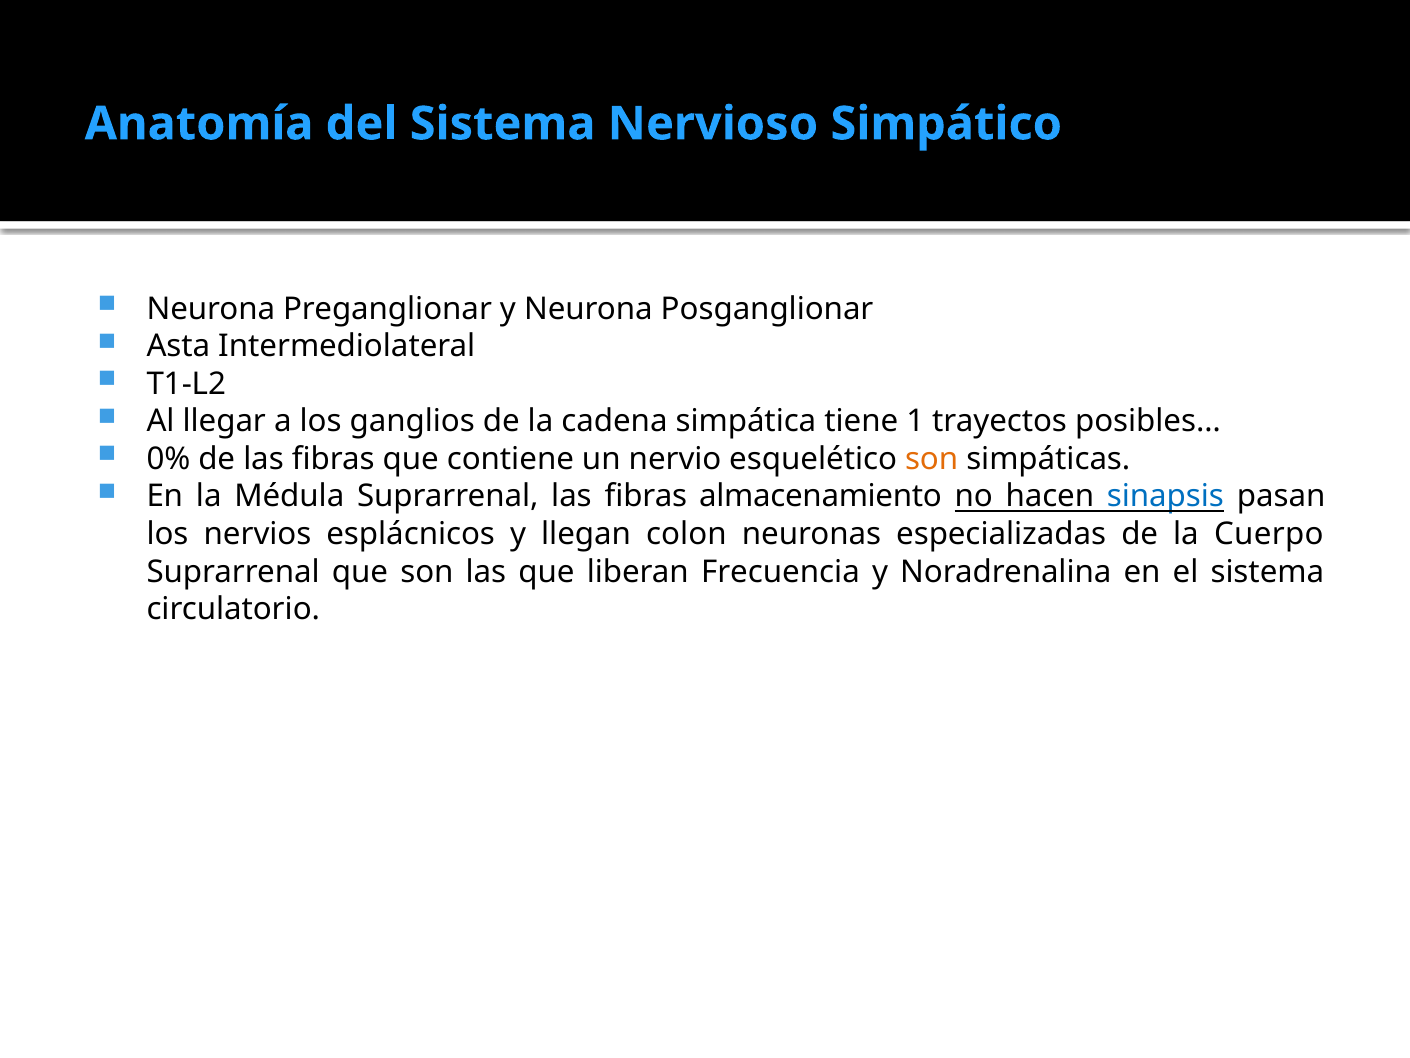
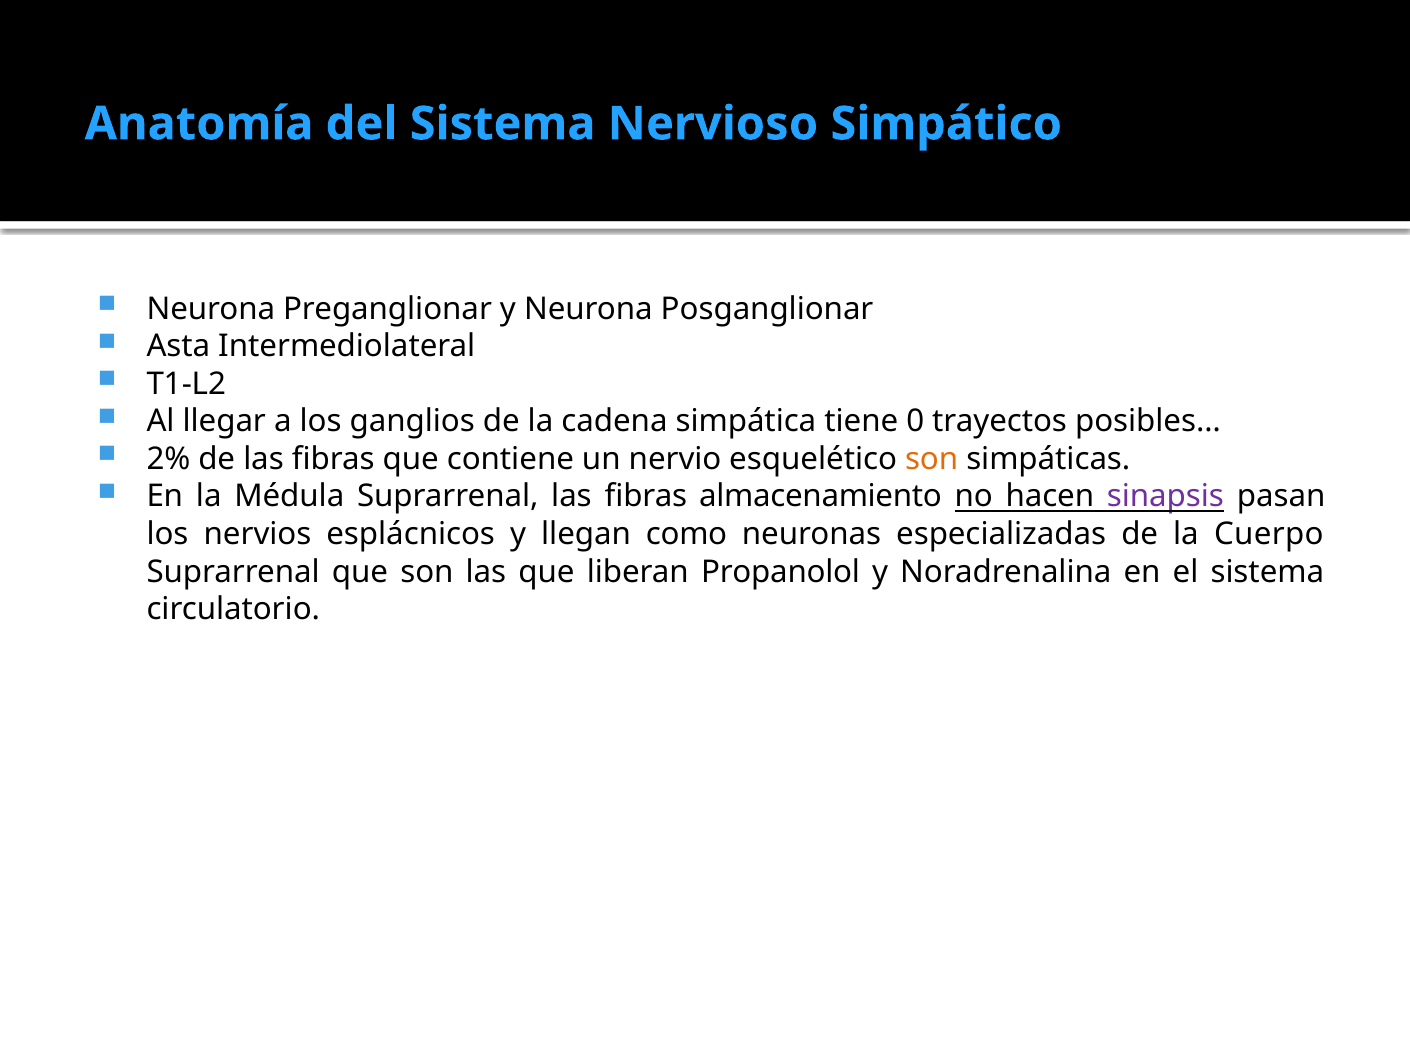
1: 1 -> 0 (915, 421)
0%: 0% -> 2% (169, 459)
sinapsis colour: blue -> purple (1165, 496)
colon: colon -> como (687, 534)
Frecuencia: Frecuencia -> Propanolol (781, 571)
